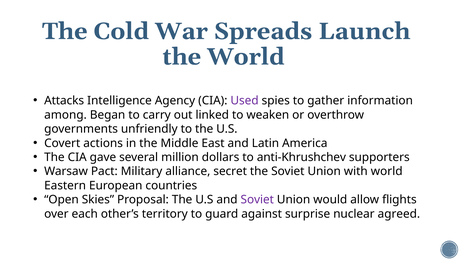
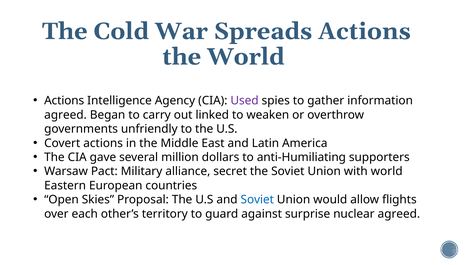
Spreads Launch: Launch -> Actions (364, 31)
Attacks: Attacks -> Actions (64, 101)
among: among -> agreed (65, 115)
anti-Khrushchev: anti-Khrushchev -> anti-Humiliating (301, 157)
Soviet colour: purple -> blue (257, 200)
